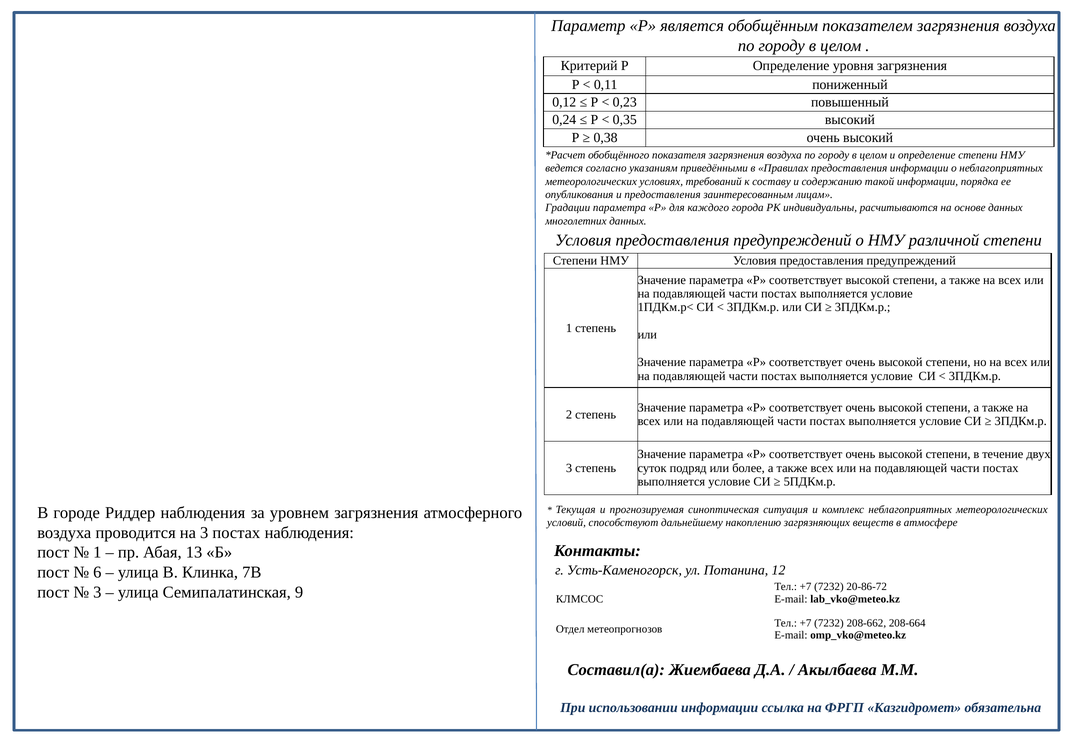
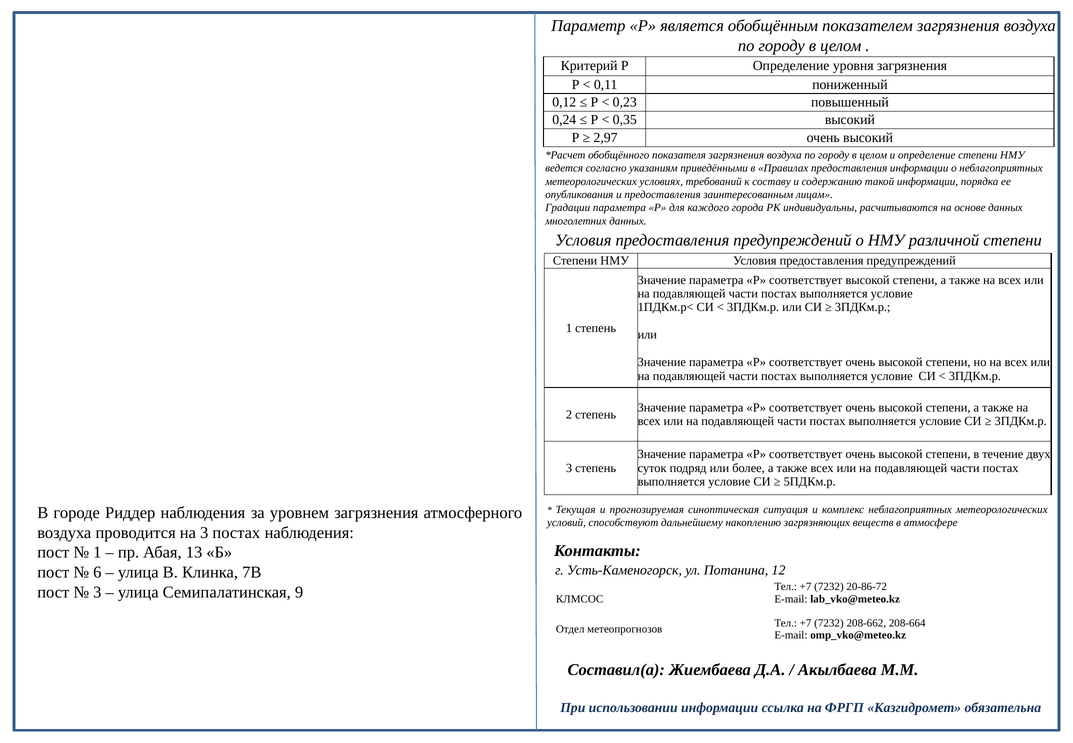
0,38: 0,38 -> 2,97 (606, 138)
